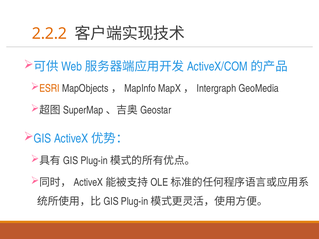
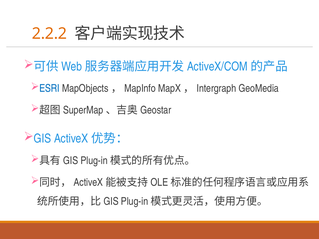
ESRI colour: orange -> blue (49, 89)
